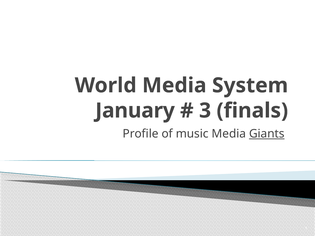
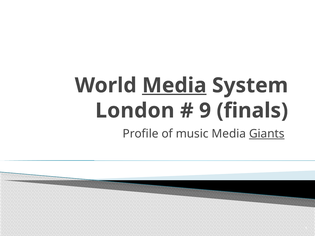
Media underline: none -> present (174, 86)
January: January -> London (135, 111)
3: 3 -> 9 (205, 111)
